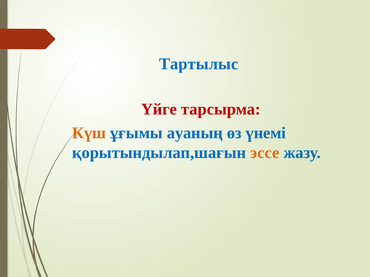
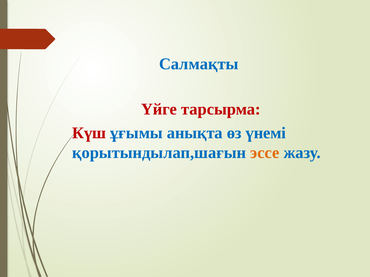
Тартылыс: Тартылыс -> Салмақты (199, 64)
Күш colour: orange -> red (89, 133)
ауаның: ауаның -> анықта (195, 133)
